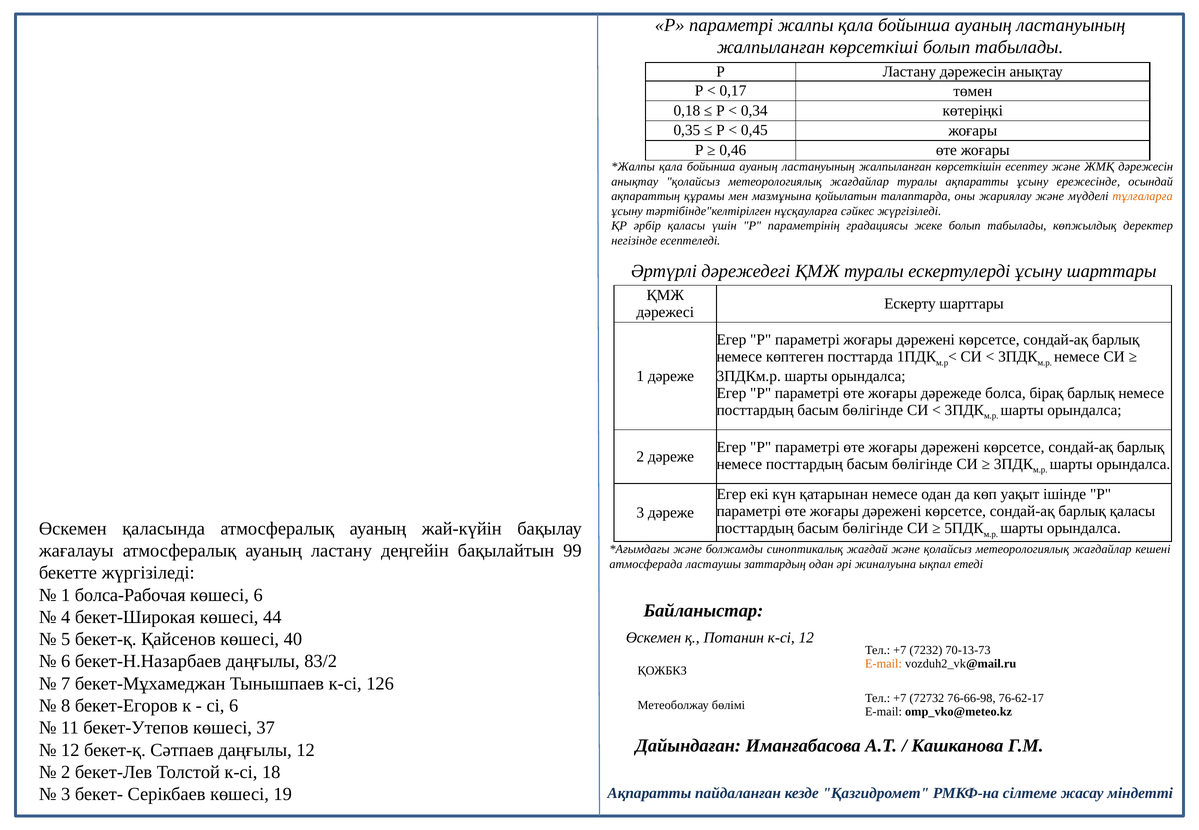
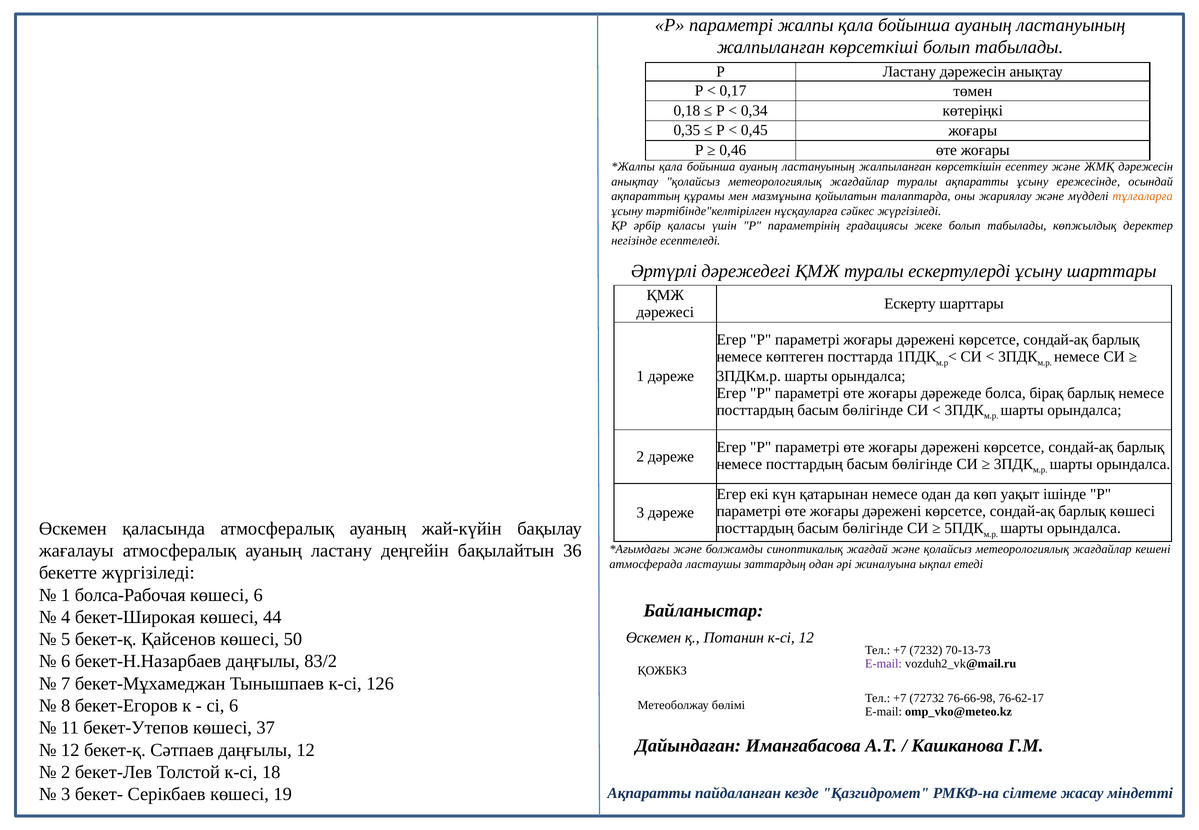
барлық қаласы: қаласы -> көшесі (1132, 511)
99: 99 -> 36 (572, 551)
40: 40 -> 50 (293, 639)
E-mail colour: orange -> purple (883, 664)
